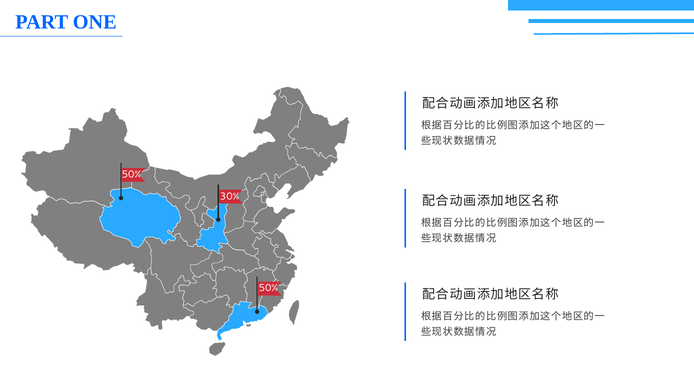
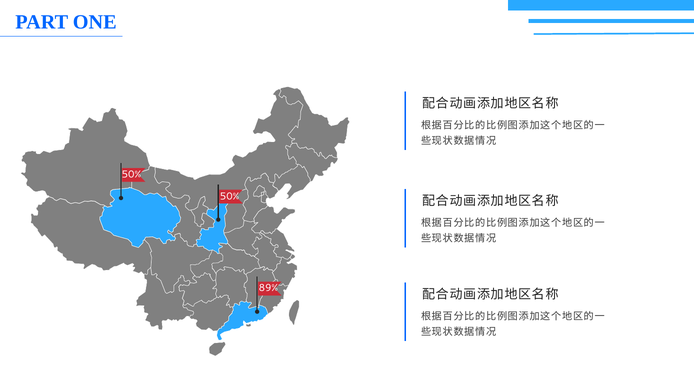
30%: 30% -> 50% (230, 197)
50%: 50% -> 89% (268, 288)
